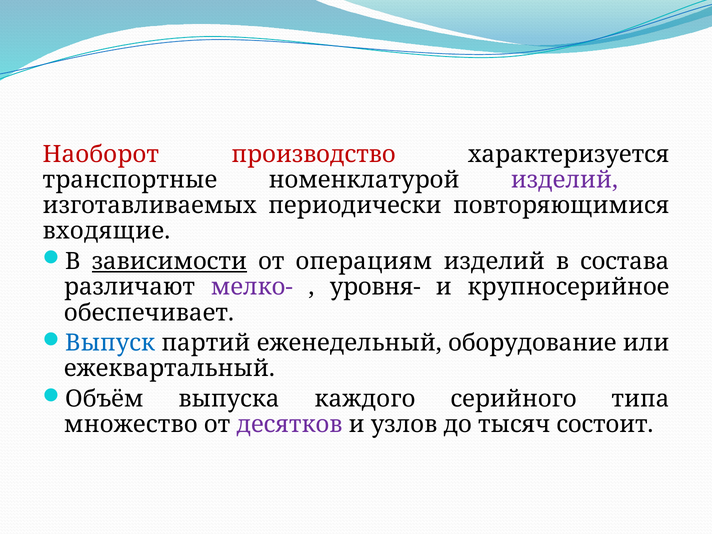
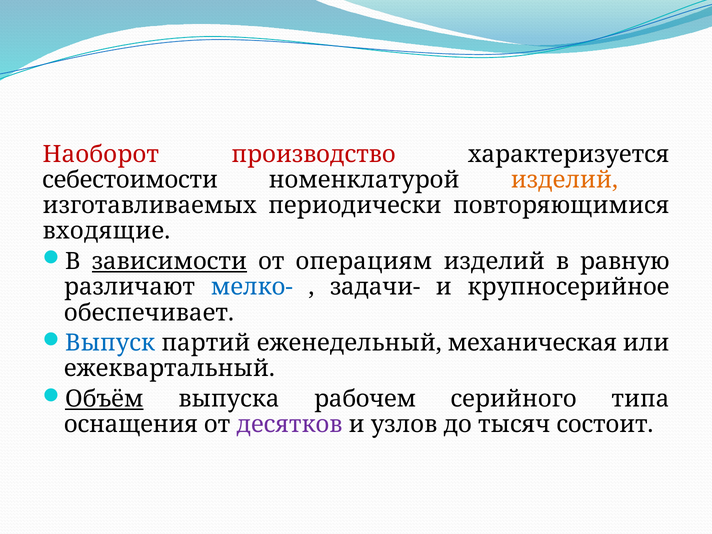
транспортные: транспортные -> себестоимости (130, 180)
изделий colour: purple -> orange (564, 180)
состава: состава -> равную (625, 261)
мелко- colour: purple -> blue (252, 287)
уровня-: уровня- -> задачи- (375, 287)
оборудование: оборудование -> механическая (532, 343)
Объём underline: none -> present (104, 399)
каждого: каждого -> рабочем (365, 399)
множество: множество -> оснащения (131, 425)
